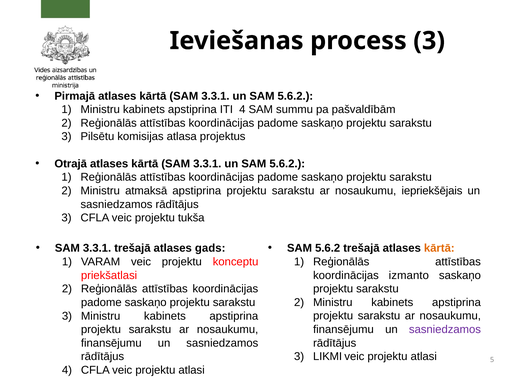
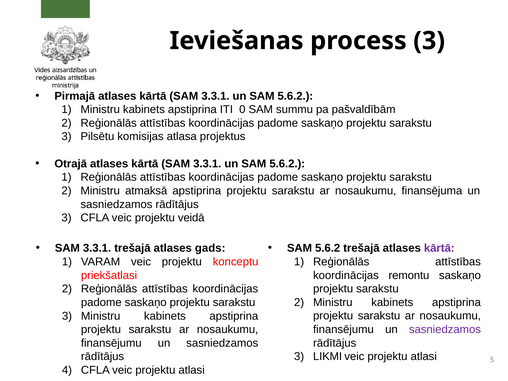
ITI 4: 4 -> 0 (242, 110)
iepriekšējais: iepriekšējais -> finansējuma (432, 191)
tukša: tukša -> veidā (191, 218)
kārtā colour: orange -> purple (439, 248)
izmanto: izmanto -> remontu (409, 275)
